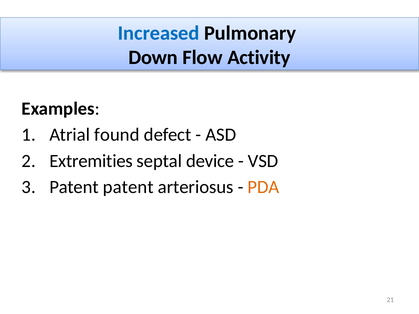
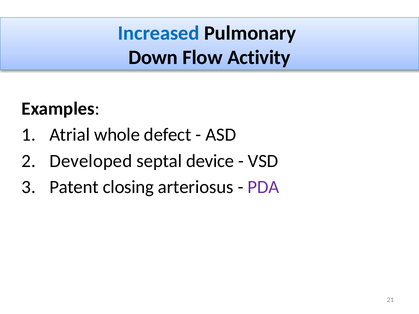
found: found -> whole (117, 135)
Extremities: Extremities -> Developed (91, 161)
Patent patent: patent -> closing (128, 187)
PDA colour: orange -> purple (263, 187)
